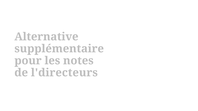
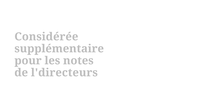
Alternative: Alternative -> Considérée (46, 37)
